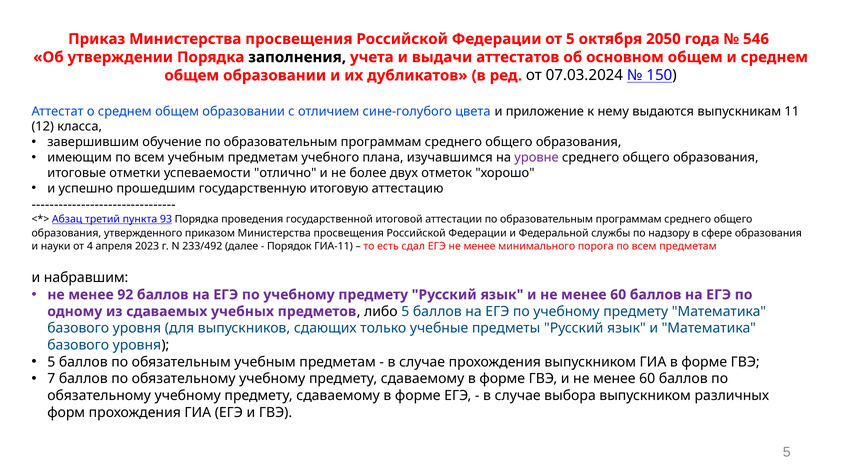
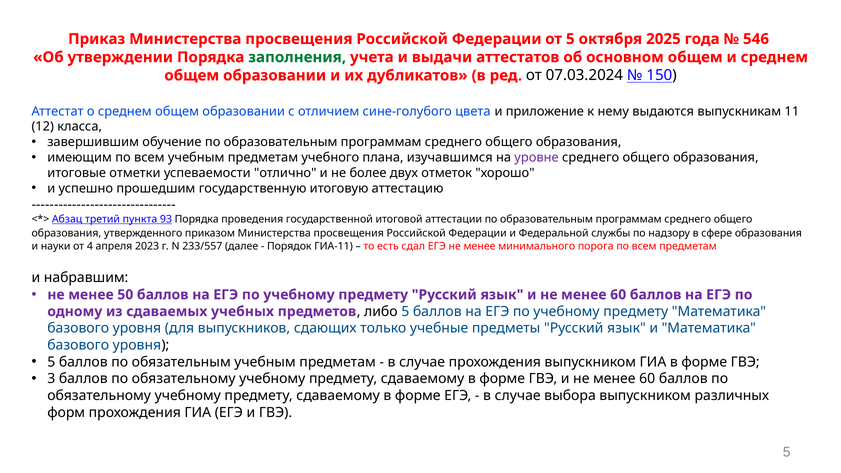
2050: 2050 -> 2025 (663, 39)
заполнения colour: black -> green (297, 57)
233/492: 233/492 -> 233/557 (202, 246)
92: 92 -> 50 (125, 295)
7: 7 -> 3 (51, 379)
